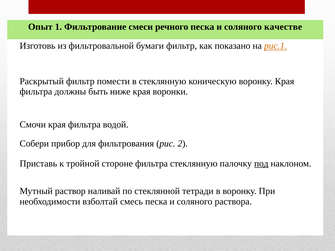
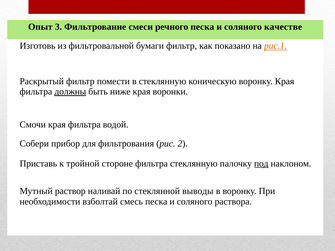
1: 1 -> 3 (58, 27)
должны underline: none -> present (70, 92)
тетради: тетради -> выводы (198, 191)
